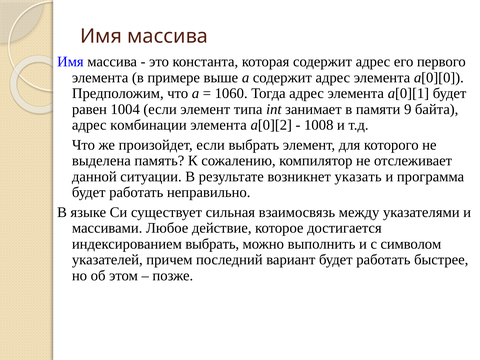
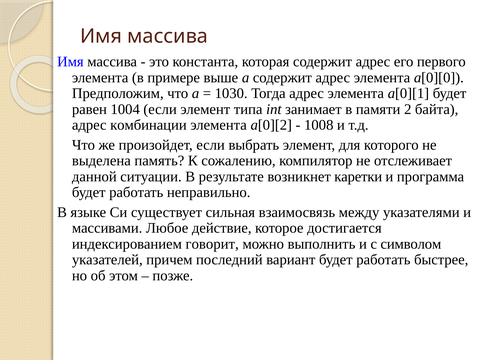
1060: 1060 -> 1030 (231, 93)
9: 9 -> 2 (408, 109)
указать: указать -> каретки (358, 177)
индексированием выбрать: выбрать -> говорит (212, 244)
